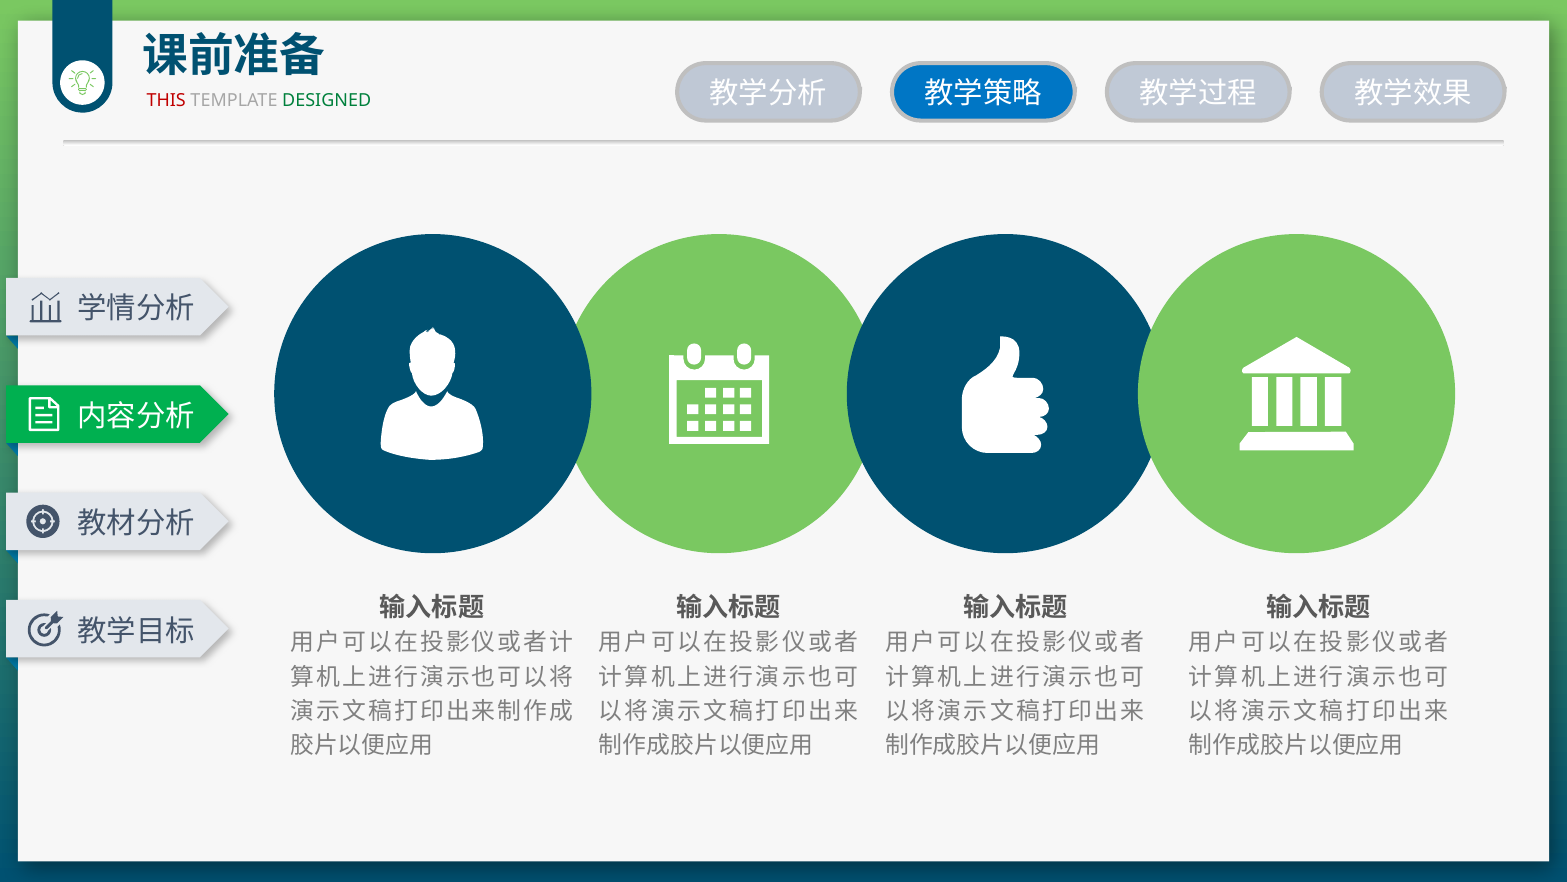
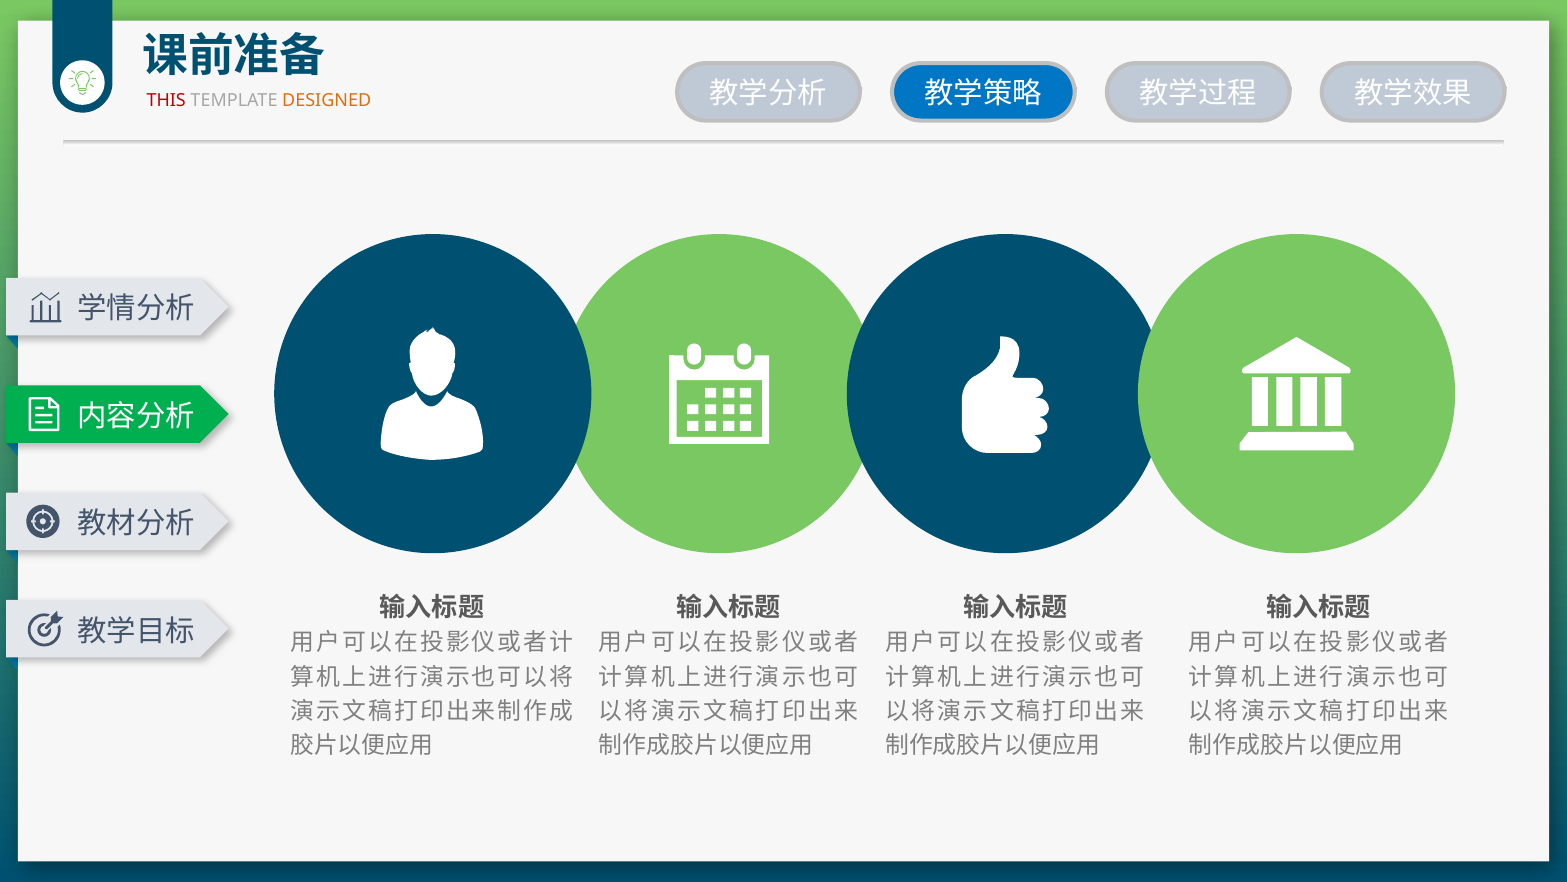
DESIGNED colour: green -> orange (327, 100)
